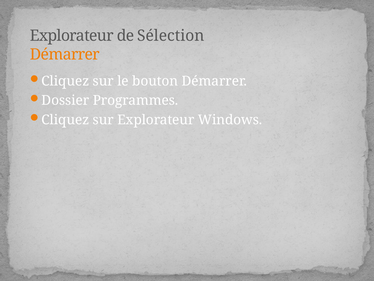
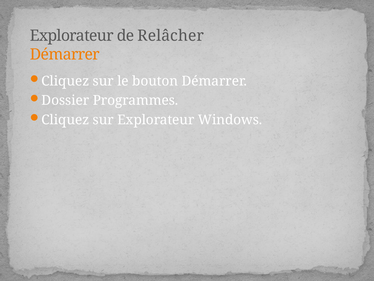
Sélection: Sélection -> Relâcher (171, 36)
